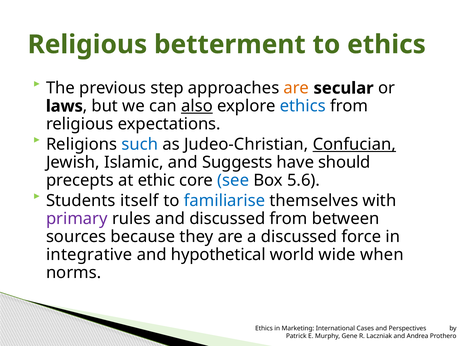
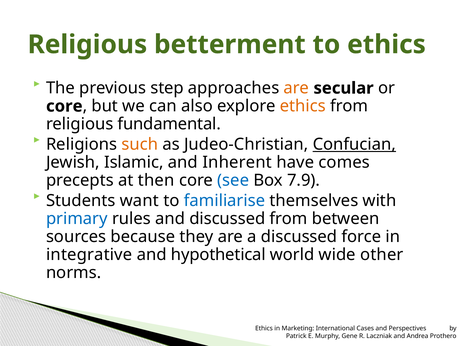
laws: laws -> core (64, 106)
also underline: present -> none (197, 106)
ethics colour: blue -> orange (303, 106)
expectations: expectations -> fundamental (169, 124)
such colour: blue -> orange (140, 144)
Suggests: Suggests -> Inherent (237, 162)
should: should -> comes (344, 162)
ethic: ethic -> then (156, 180)
5.6: 5.6 -> 7.9 (304, 180)
itself: itself -> want (139, 200)
primary colour: purple -> blue (77, 218)
when: when -> other (382, 254)
